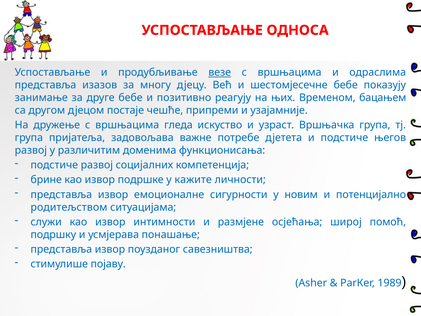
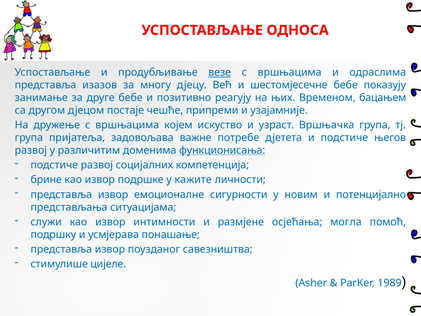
гледа: гледа -> којем (178, 125)
функционисања underline: none -> present (222, 150)
родитељством: родитељством -> представљања (69, 207)
широј: широј -> могла (346, 222)
појаву: појаву -> цијеле (108, 264)
